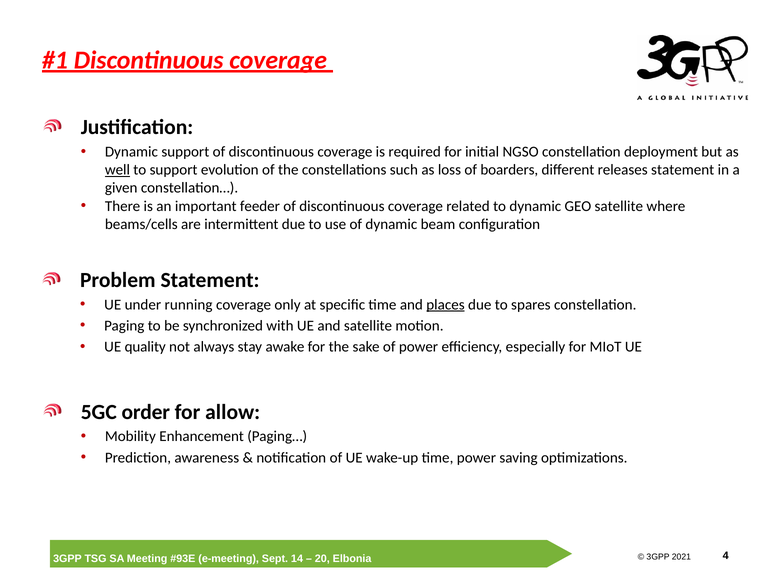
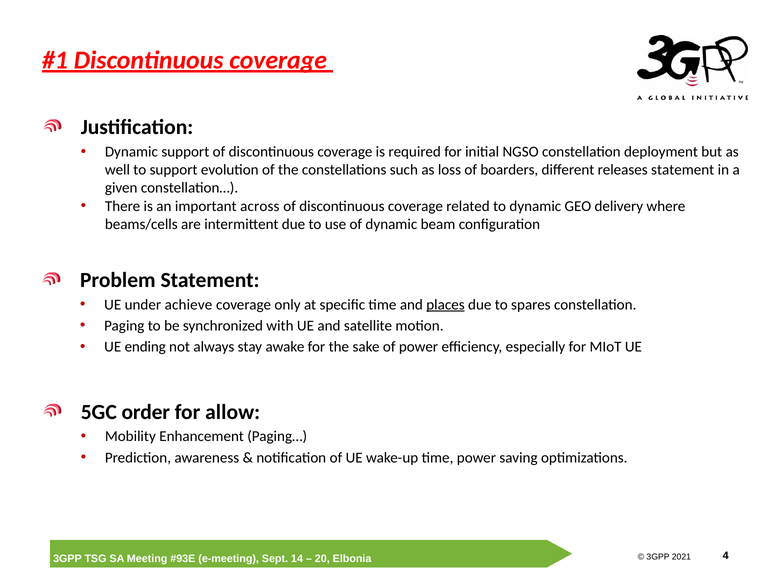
well underline: present -> none (117, 170)
feeder: feeder -> across (260, 206)
GEO satellite: satellite -> delivery (619, 206)
running: running -> achieve (189, 304)
quality: quality -> ending (145, 347)
